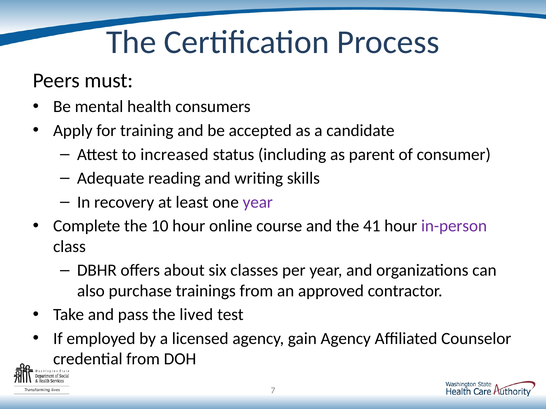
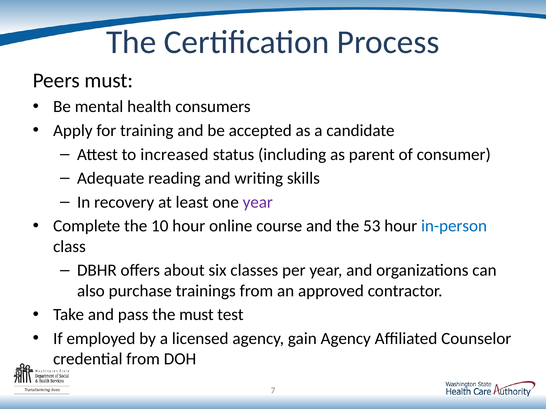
41: 41 -> 53 (372, 226)
in-person colour: purple -> blue (454, 226)
the lived: lived -> must (196, 315)
